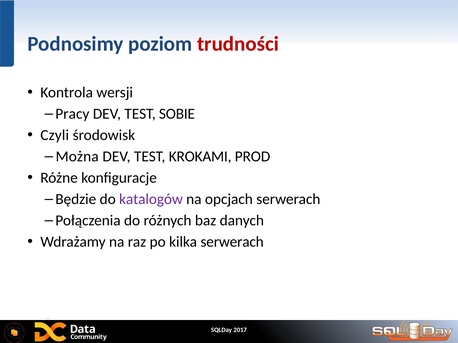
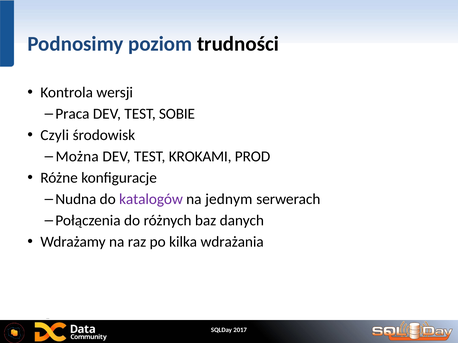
trudności colour: red -> black (238, 44)
Pracy: Pracy -> Praca (72, 114)
Będzie: Będzie -> Nudna (76, 200)
opcjach: opcjach -> jednym (229, 200)
kilka serwerach: serwerach -> wdrażania (232, 242)
